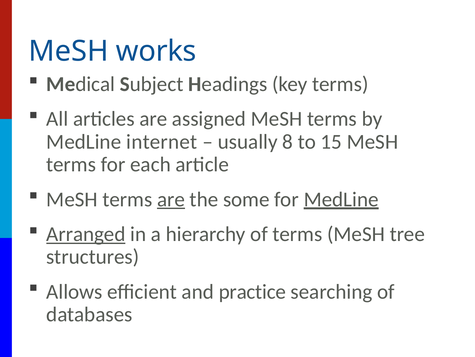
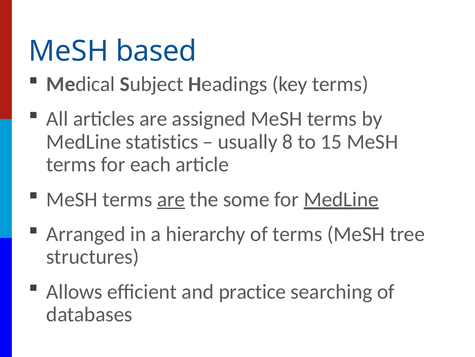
works: works -> based (156, 51)
internet: internet -> statistics (162, 141)
Arranged underline: present -> none (86, 234)
